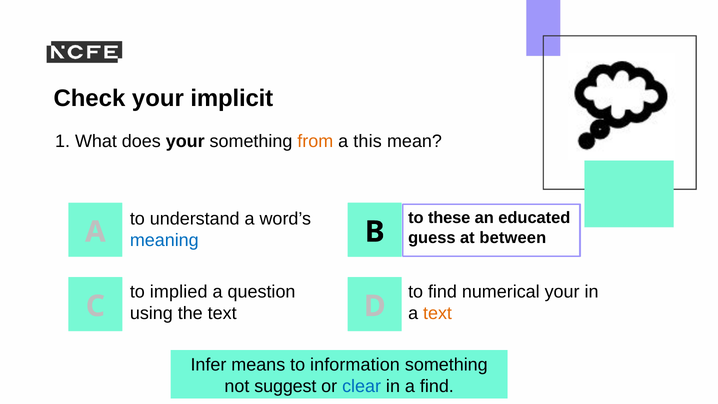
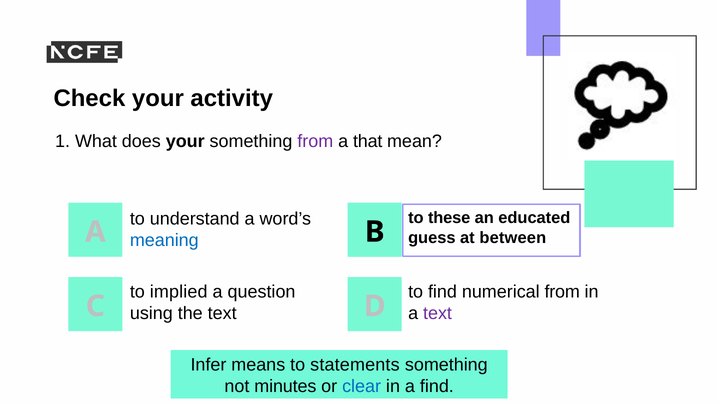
implicit: implicit -> activity (232, 98)
from colour: orange -> purple (315, 142)
this: this -> that (368, 142)
numerical your: your -> from (562, 292)
text colour: orange -> purple (437, 313)
information: information -> statements (355, 365)
suggest: suggest -> minutes (285, 386)
